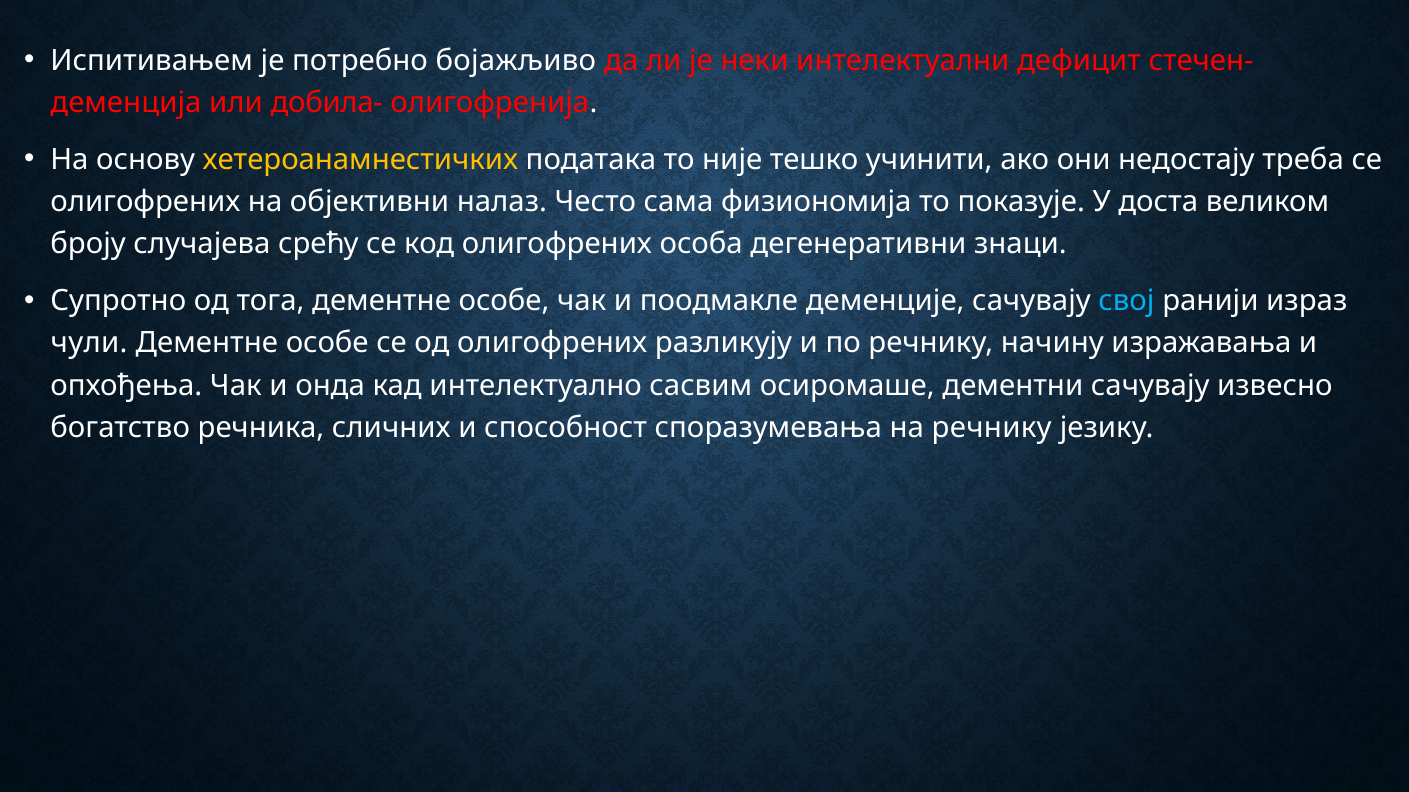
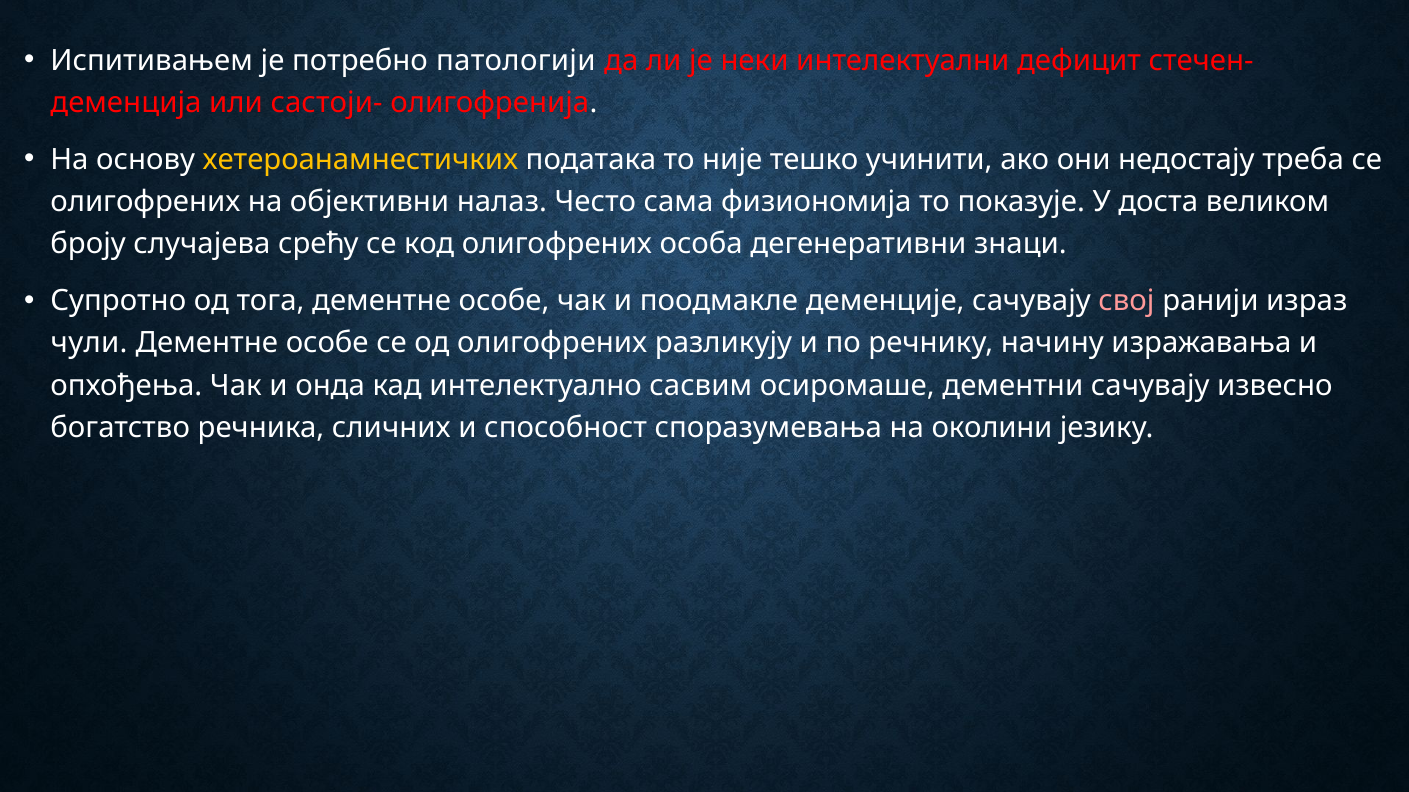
бојажљиво: бојажљиво -> патологији (516, 60)
добила-: добила- -> састоји- (327, 103)
свој colour: light blue -> pink (1126, 301)
на речнику: речнику -> околини (992, 428)
